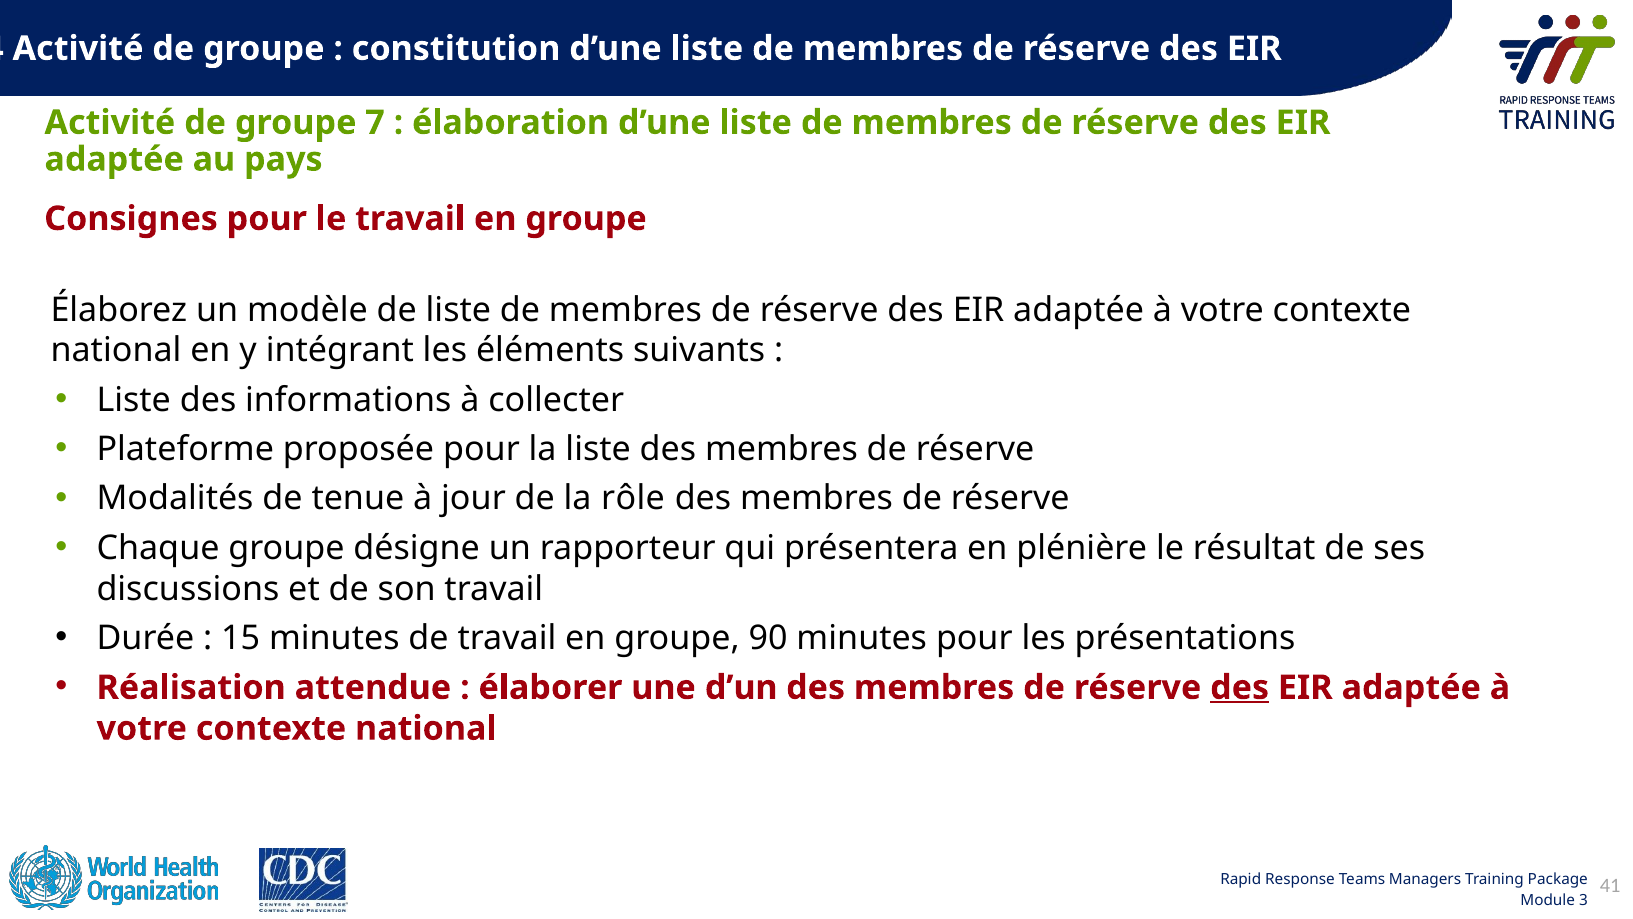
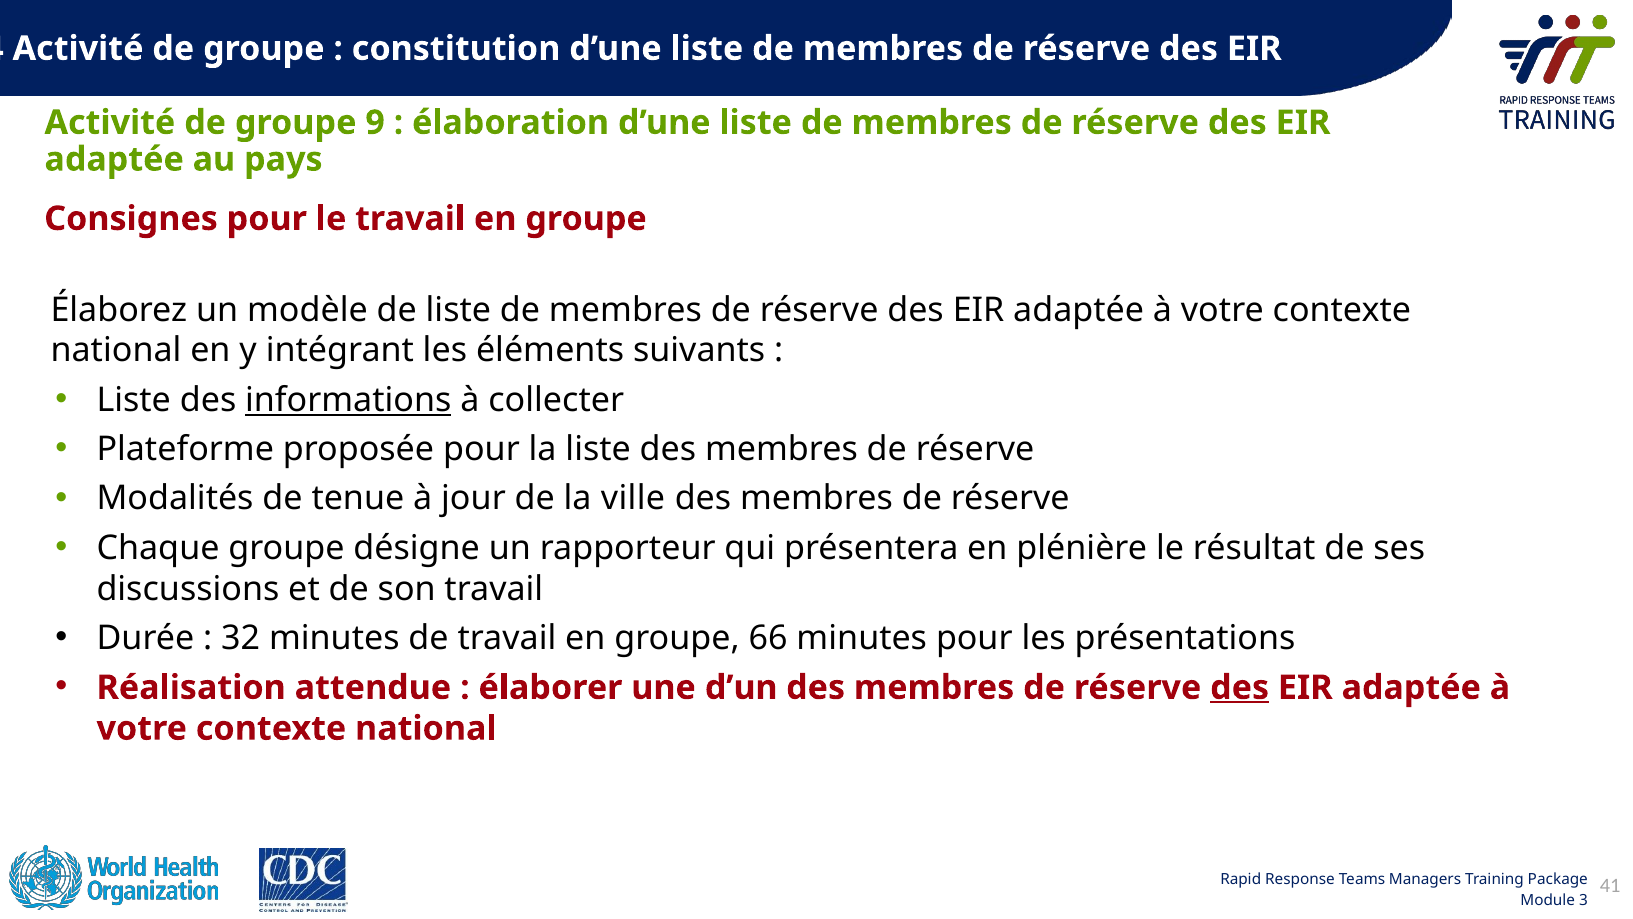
7: 7 -> 9 (375, 123)
informations underline: none -> present (348, 400)
rôle: rôle -> ville (633, 498)
15: 15 -> 32 (241, 638)
90: 90 -> 66 (768, 638)
